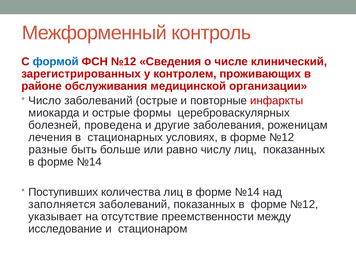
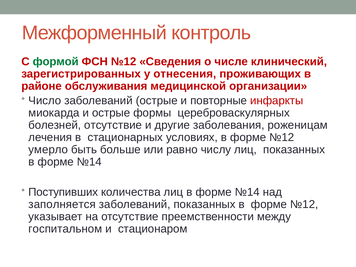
формой colour: blue -> green (56, 62)
контролем: контролем -> отнесения (185, 74)
болезней проведена: проведена -> отсутствие (113, 125)
разные: разные -> умерло (48, 150)
исследование: исследование -> госпитальном (65, 229)
